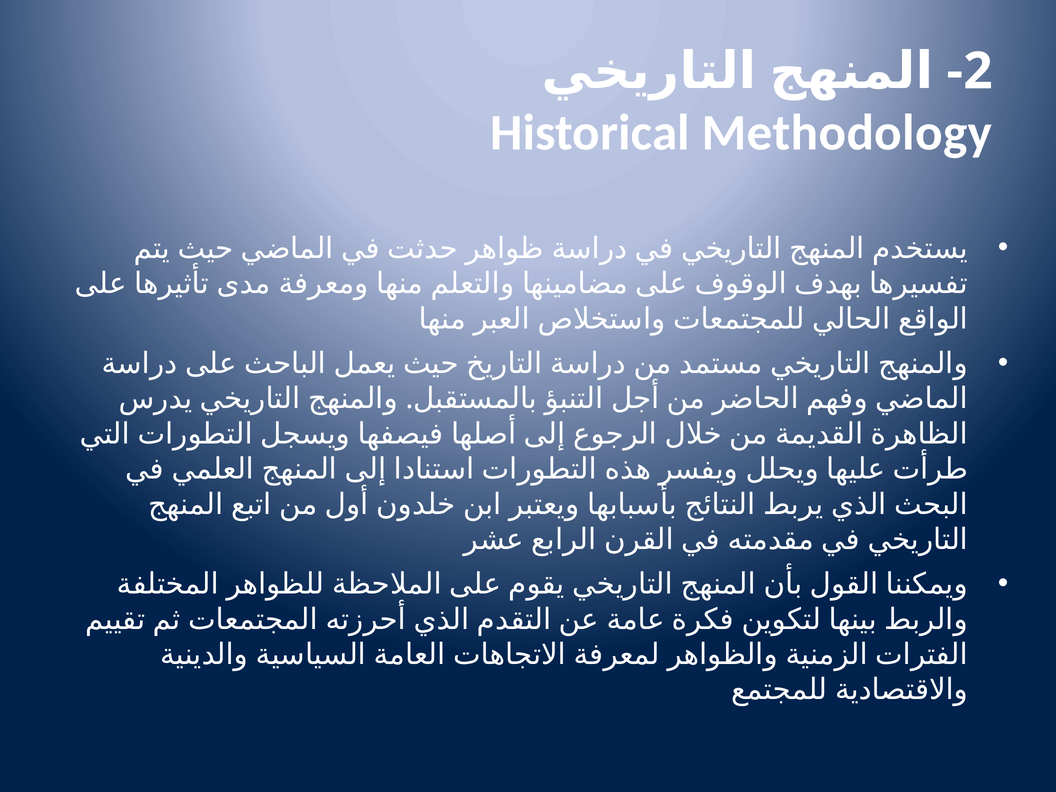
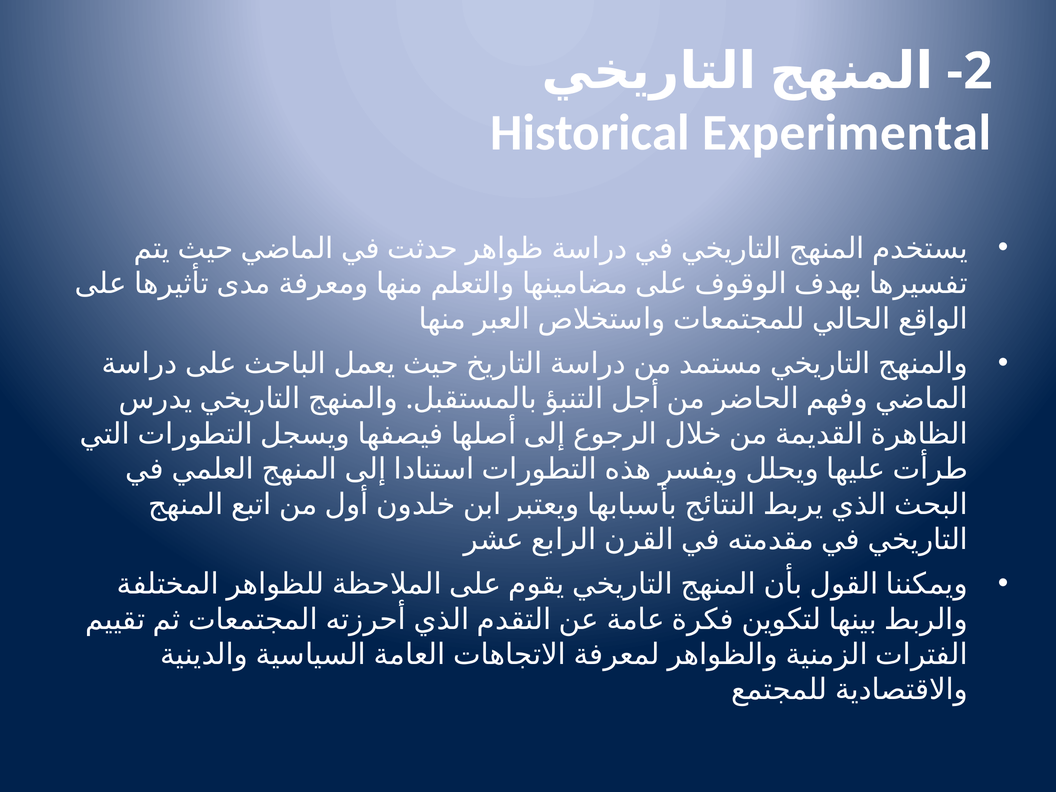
Methodology: Methodology -> Experimental (847, 133)
